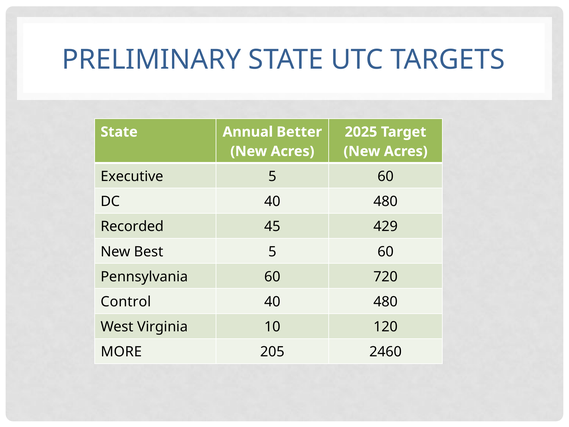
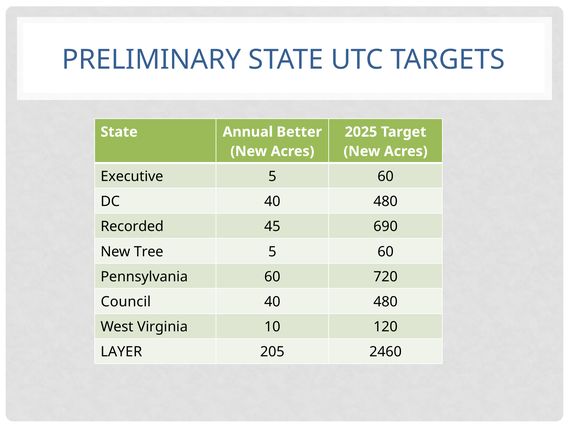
429: 429 -> 690 (386, 226)
Best: Best -> Tree (149, 251)
Control: Control -> Council (126, 302)
MORE: MORE -> LAYER (121, 352)
